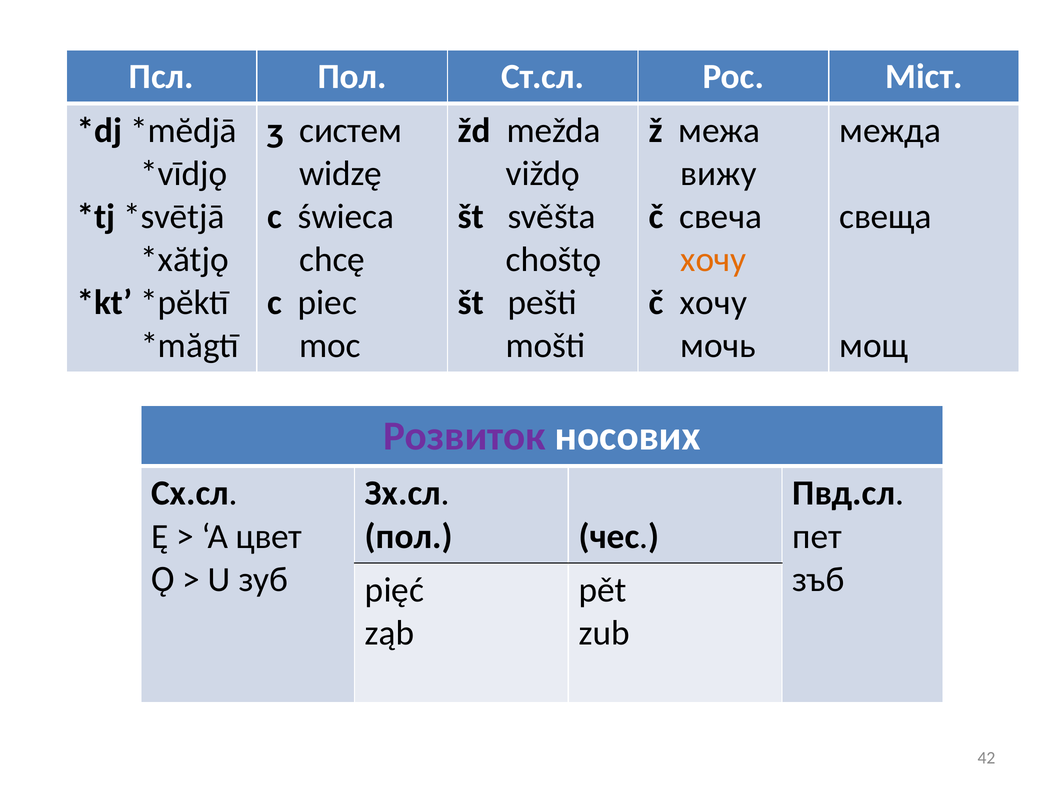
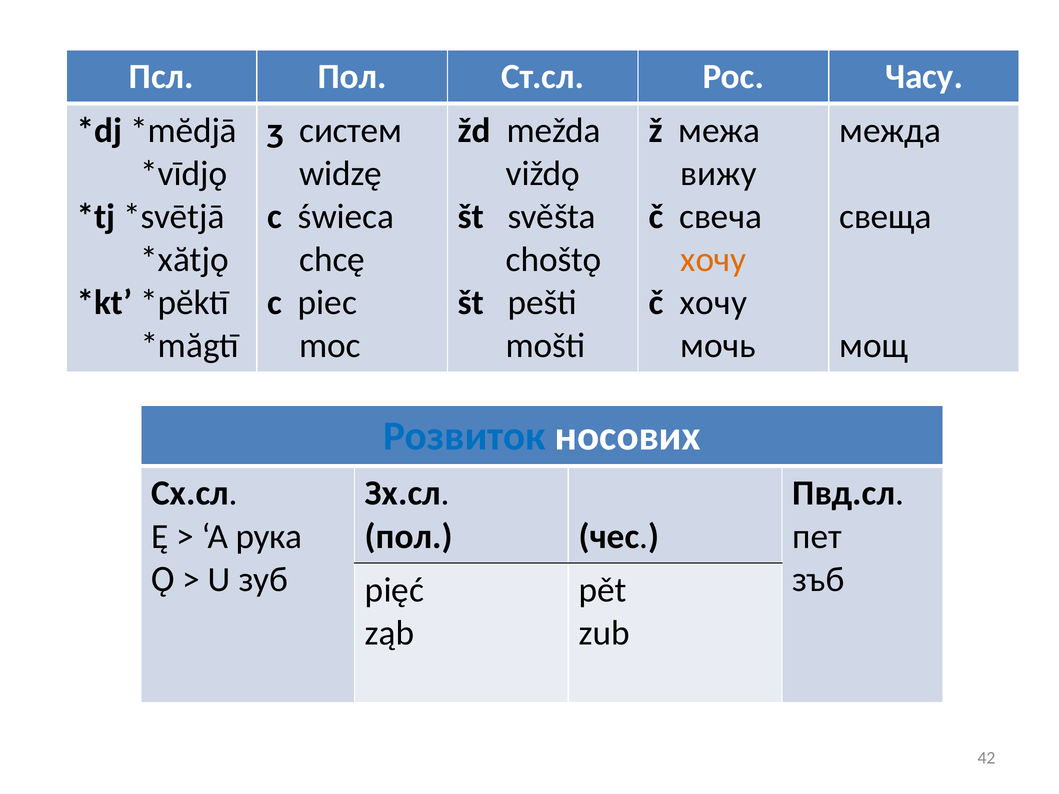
Міст: Міст -> Часу (924, 77)
Розвиток colour: purple -> blue (464, 436)
цвет: цвет -> рука (269, 537)
